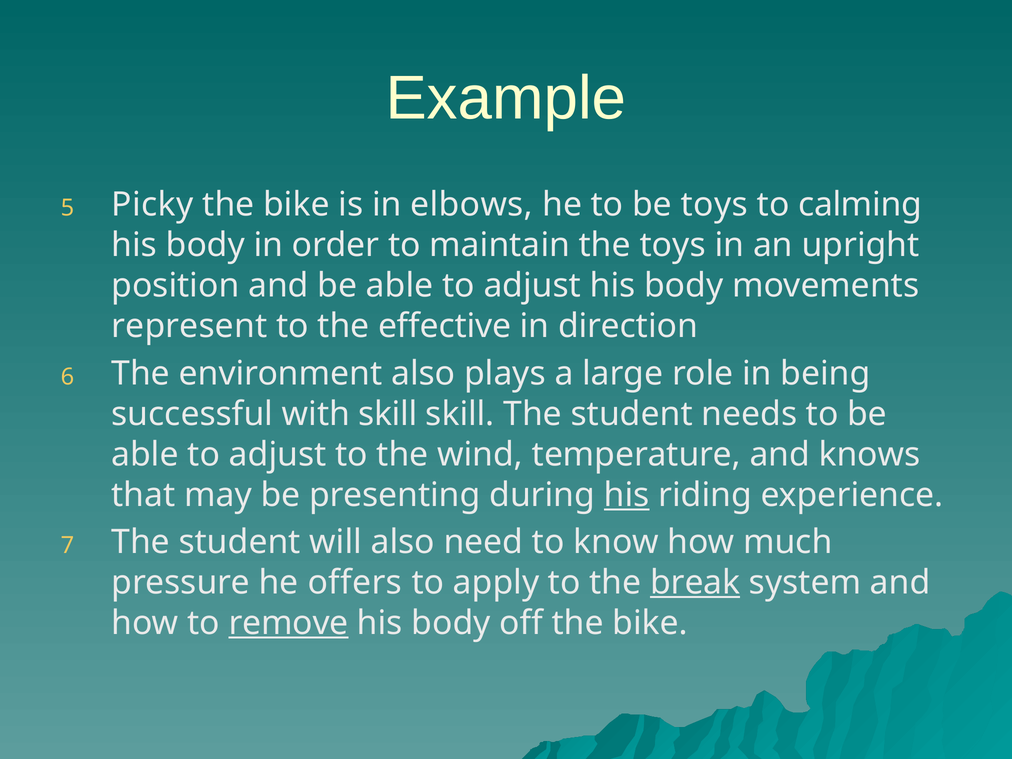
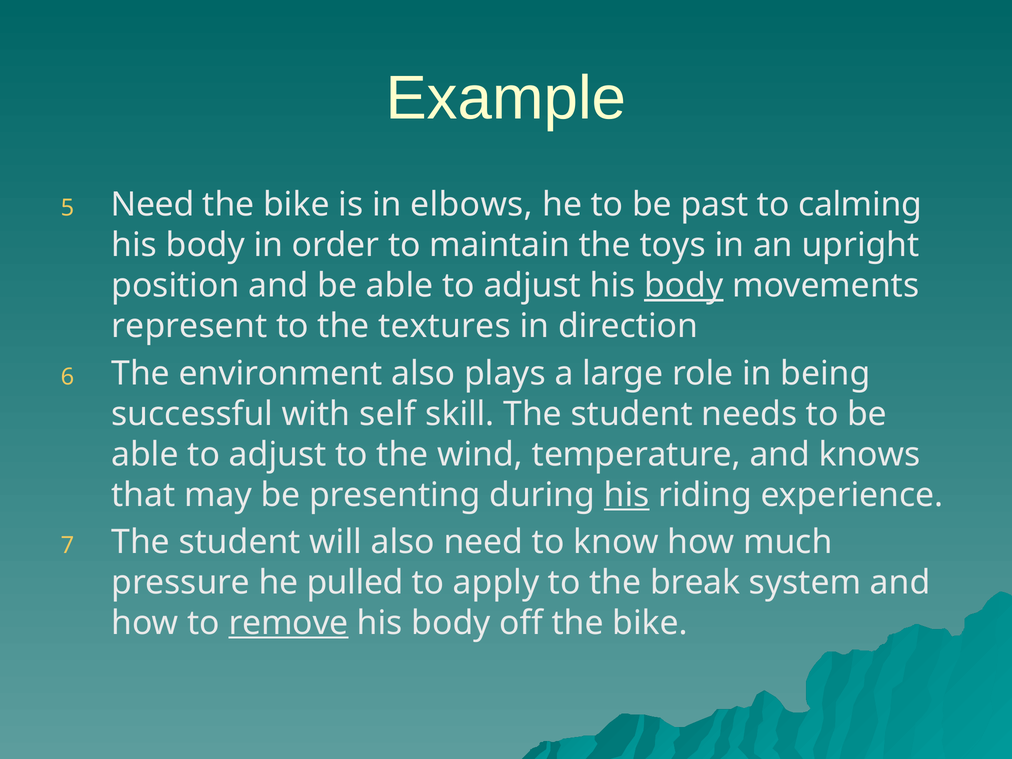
Picky: Picky -> Need (153, 205)
be toys: toys -> past (714, 205)
body underline: none -> present (684, 286)
effective: effective -> textures (444, 326)
with skill: skill -> self (387, 414)
offers: offers -> pulled (355, 583)
break underline: present -> none (695, 583)
